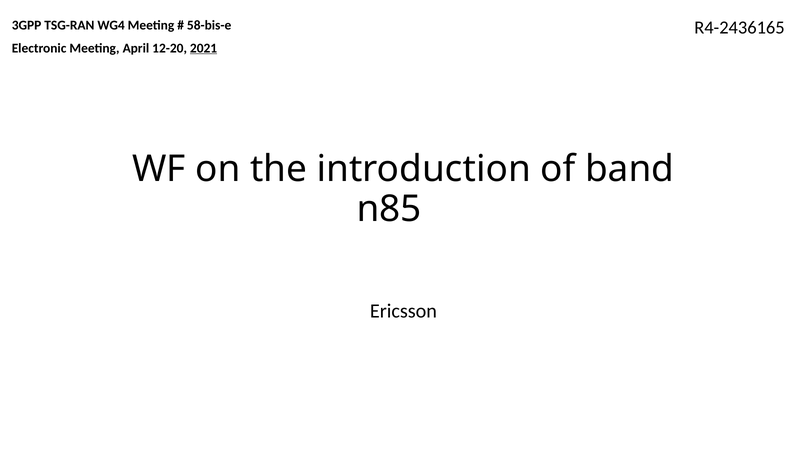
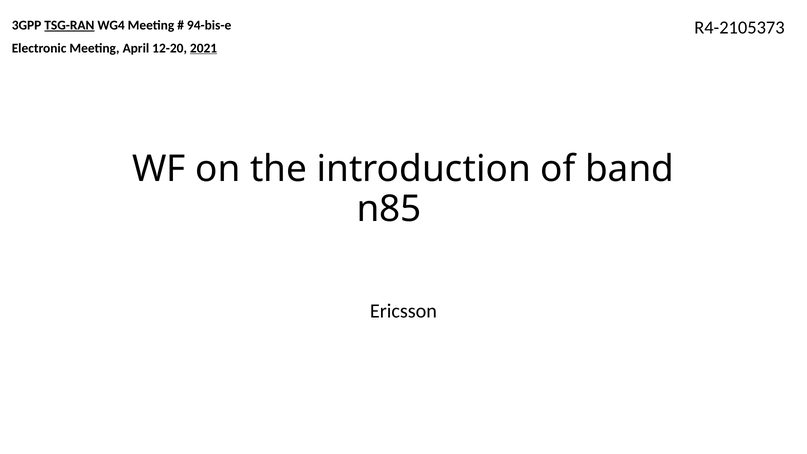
TSG-RAN underline: none -> present (69, 25)
58-bis-e: 58-bis-e -> 94-bis-e (209, 25)
R4-2436165: R4-2436165 -> R4-2105373 (739, 28)
